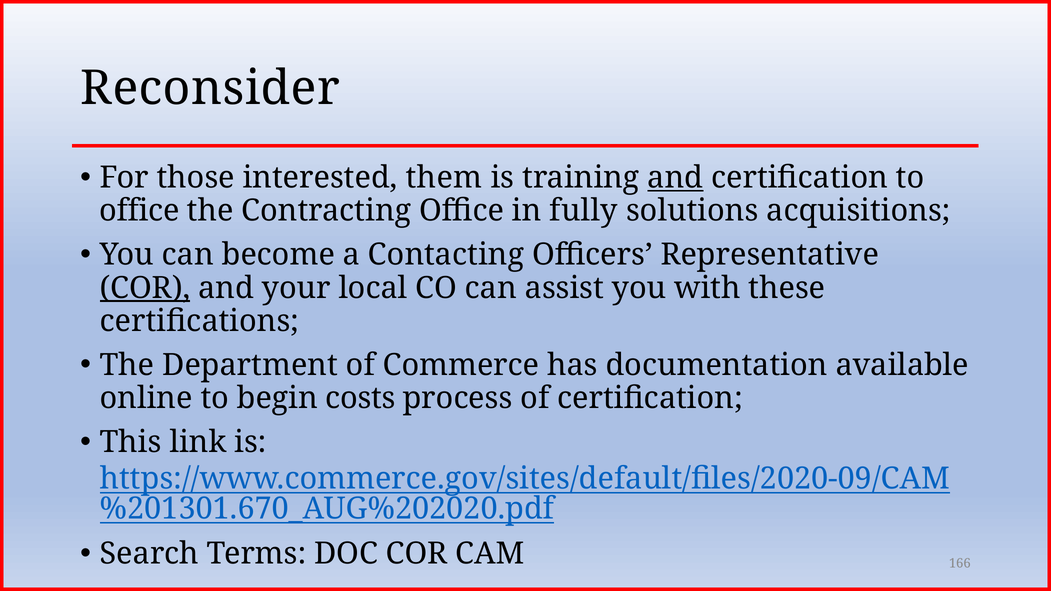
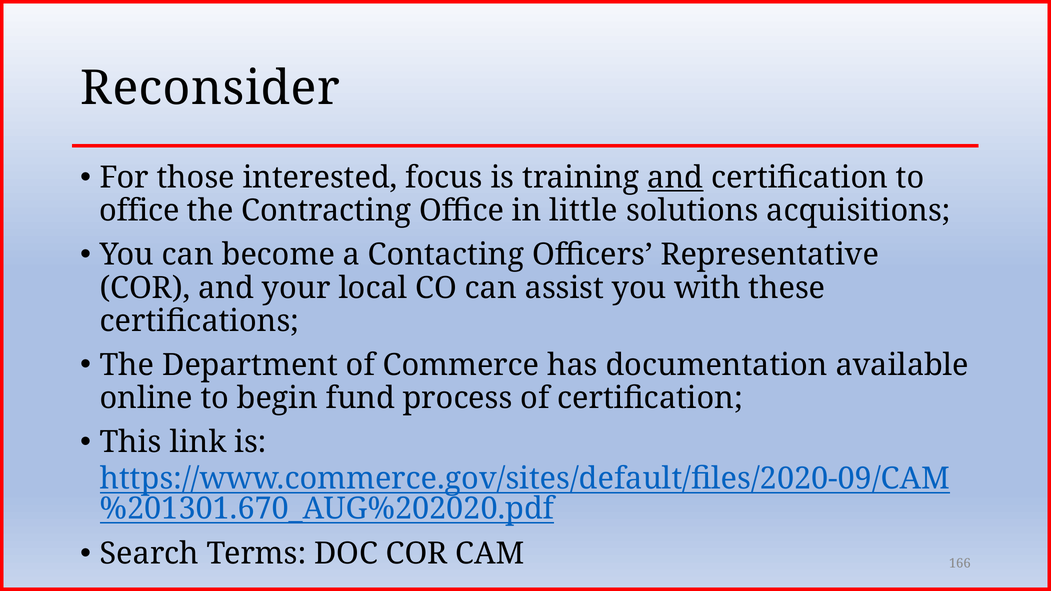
them: them -> focus (444, 178)
fully: fully -> little (584, 211)
COR underline: present -> none (145, 288)
costs: costs -> fund (360, 398)
